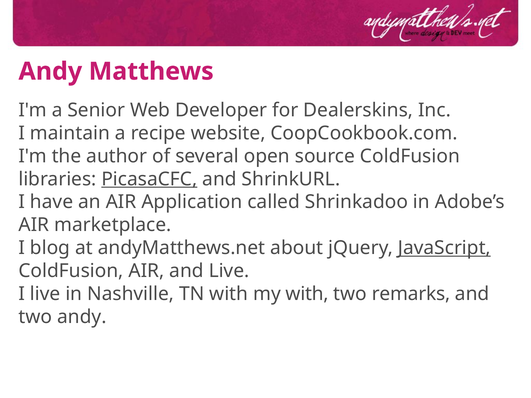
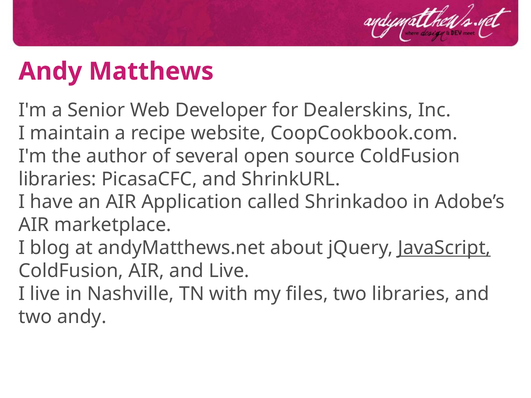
PicasaCFC underline: present -> none (149, 179)
my with: with -> files (307, 294)
two remarks: remarks -> libraries (411, 294)
